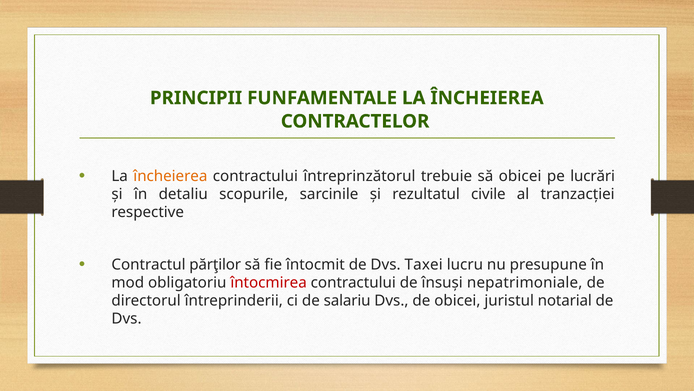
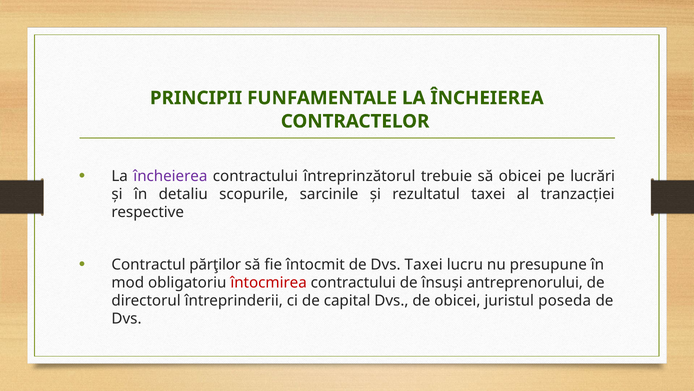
încheierea colour: orange -> purple (170, 176)
rezultatul civile: civile -> taxei (488, 194)
nepatrimoniale: nepatrimoniale -> antreprenorului (525, 282)
salariu: salariu -> capital (347, 300)
notarial: notarial -> poseda (565, 300)
